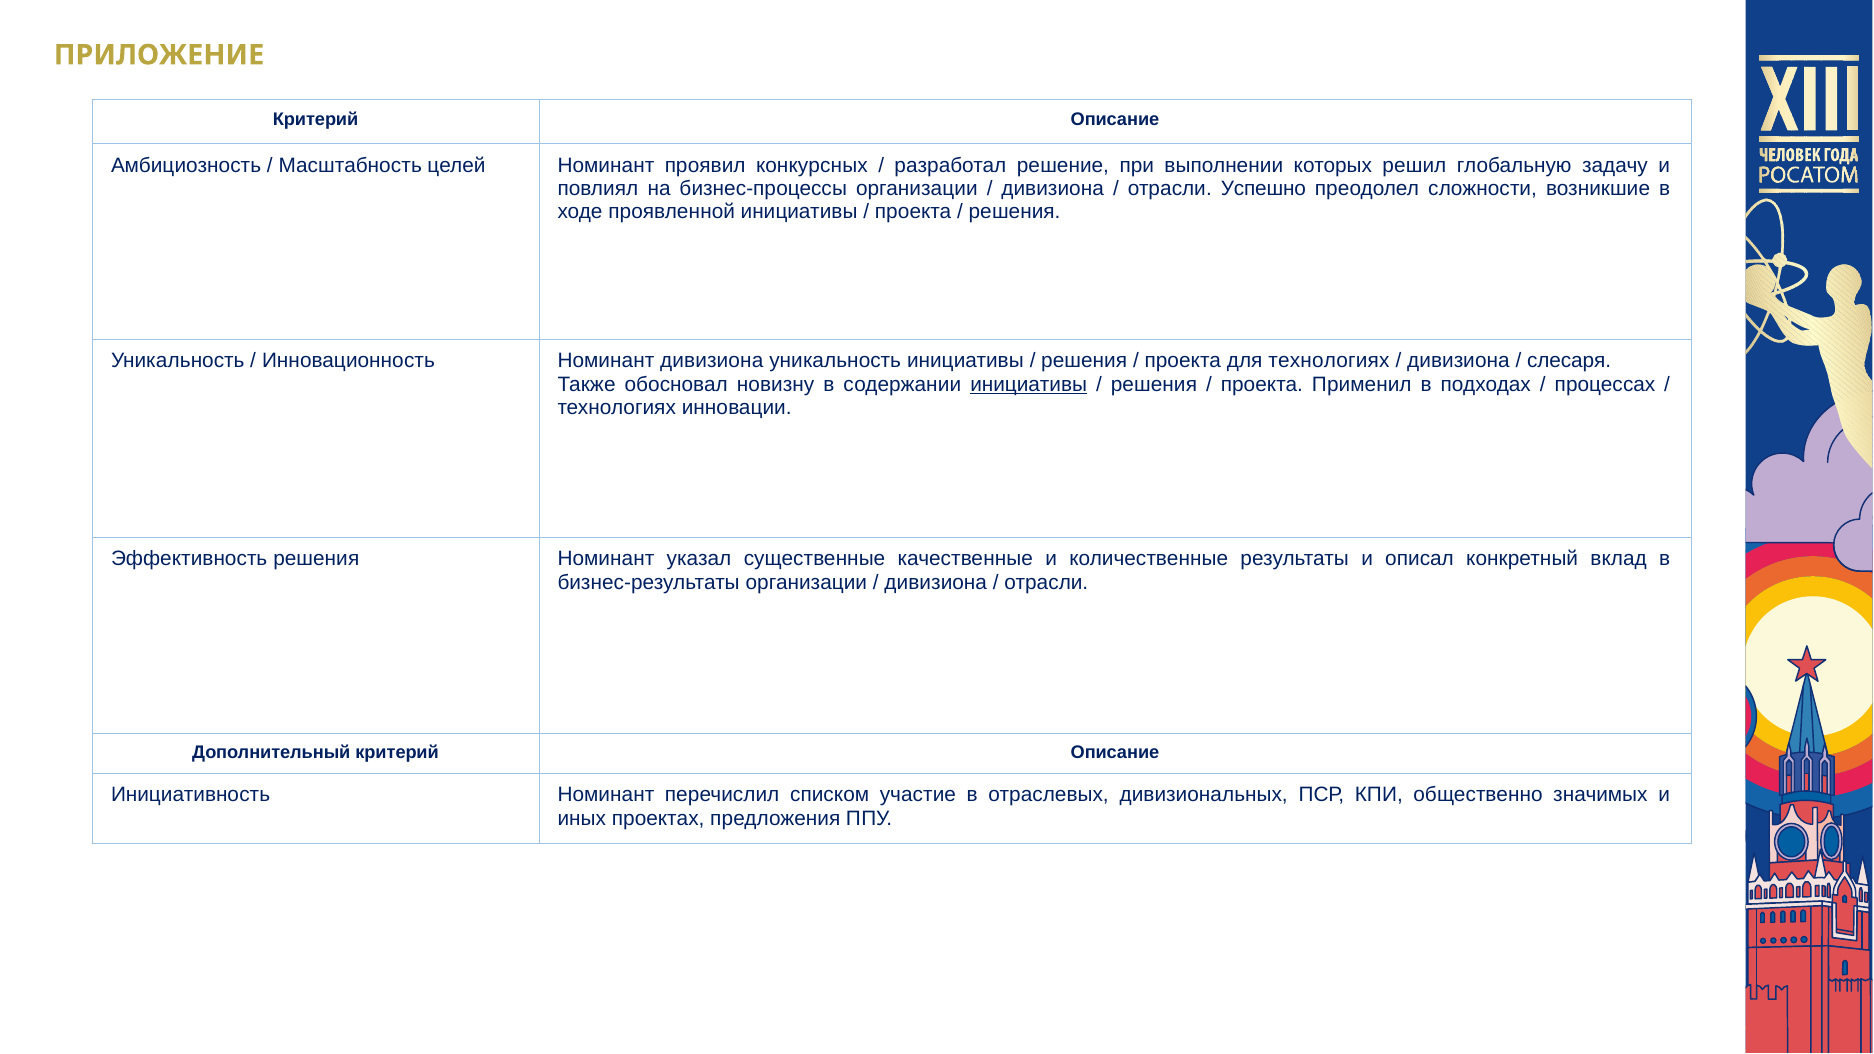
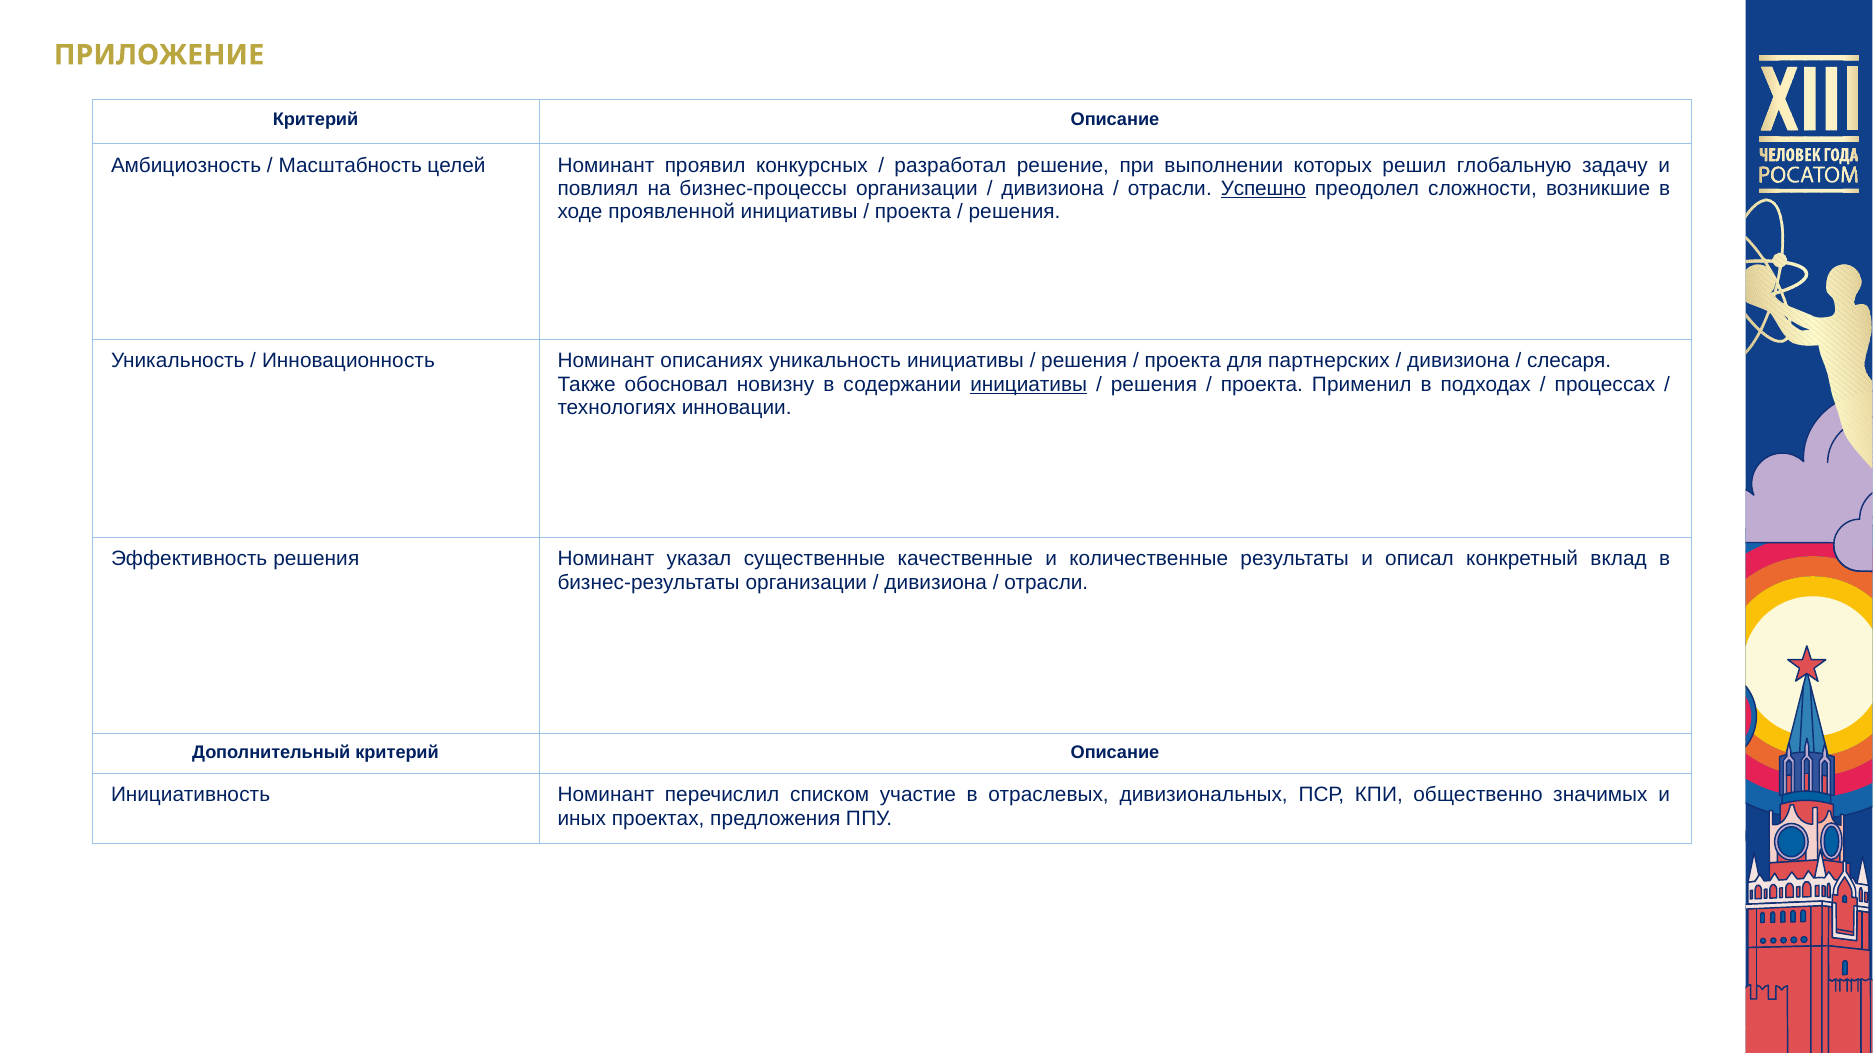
Успешно underline: none -> present (1263, 189)
Номинант дивизиона: дивизиона -> описаниях (712, 361)
для технологиях: технологиях -> партнерских (1329, 361)
